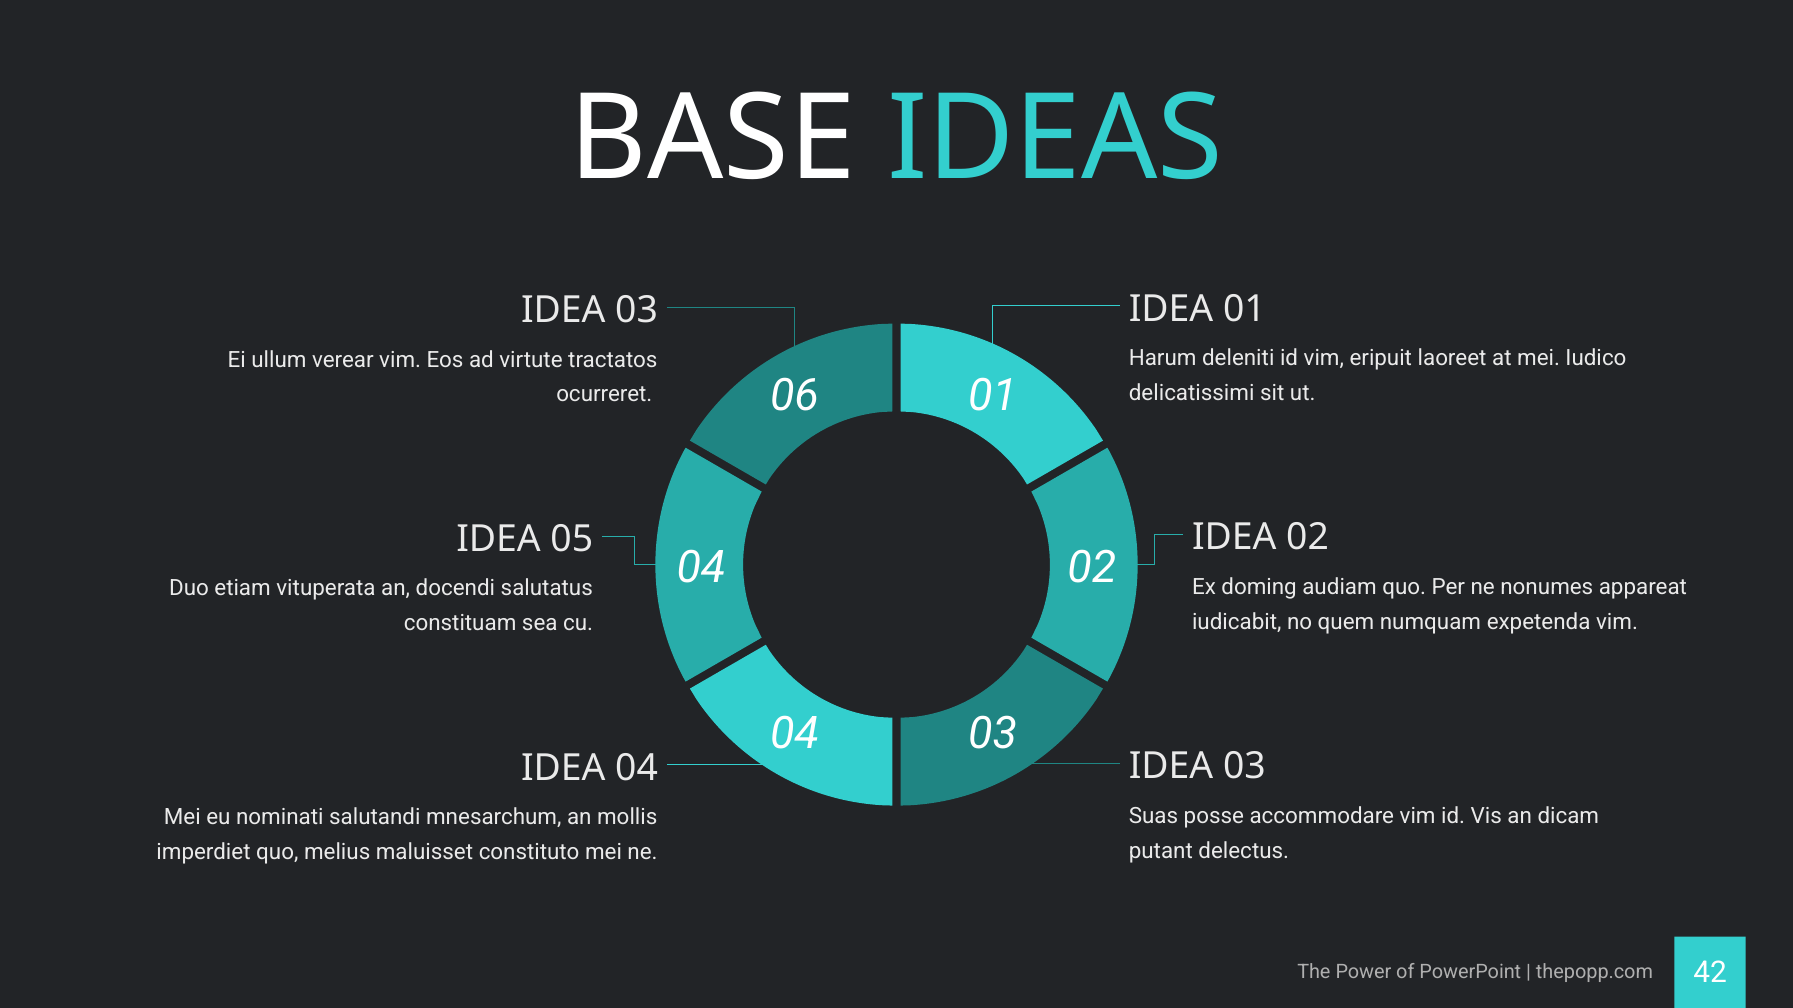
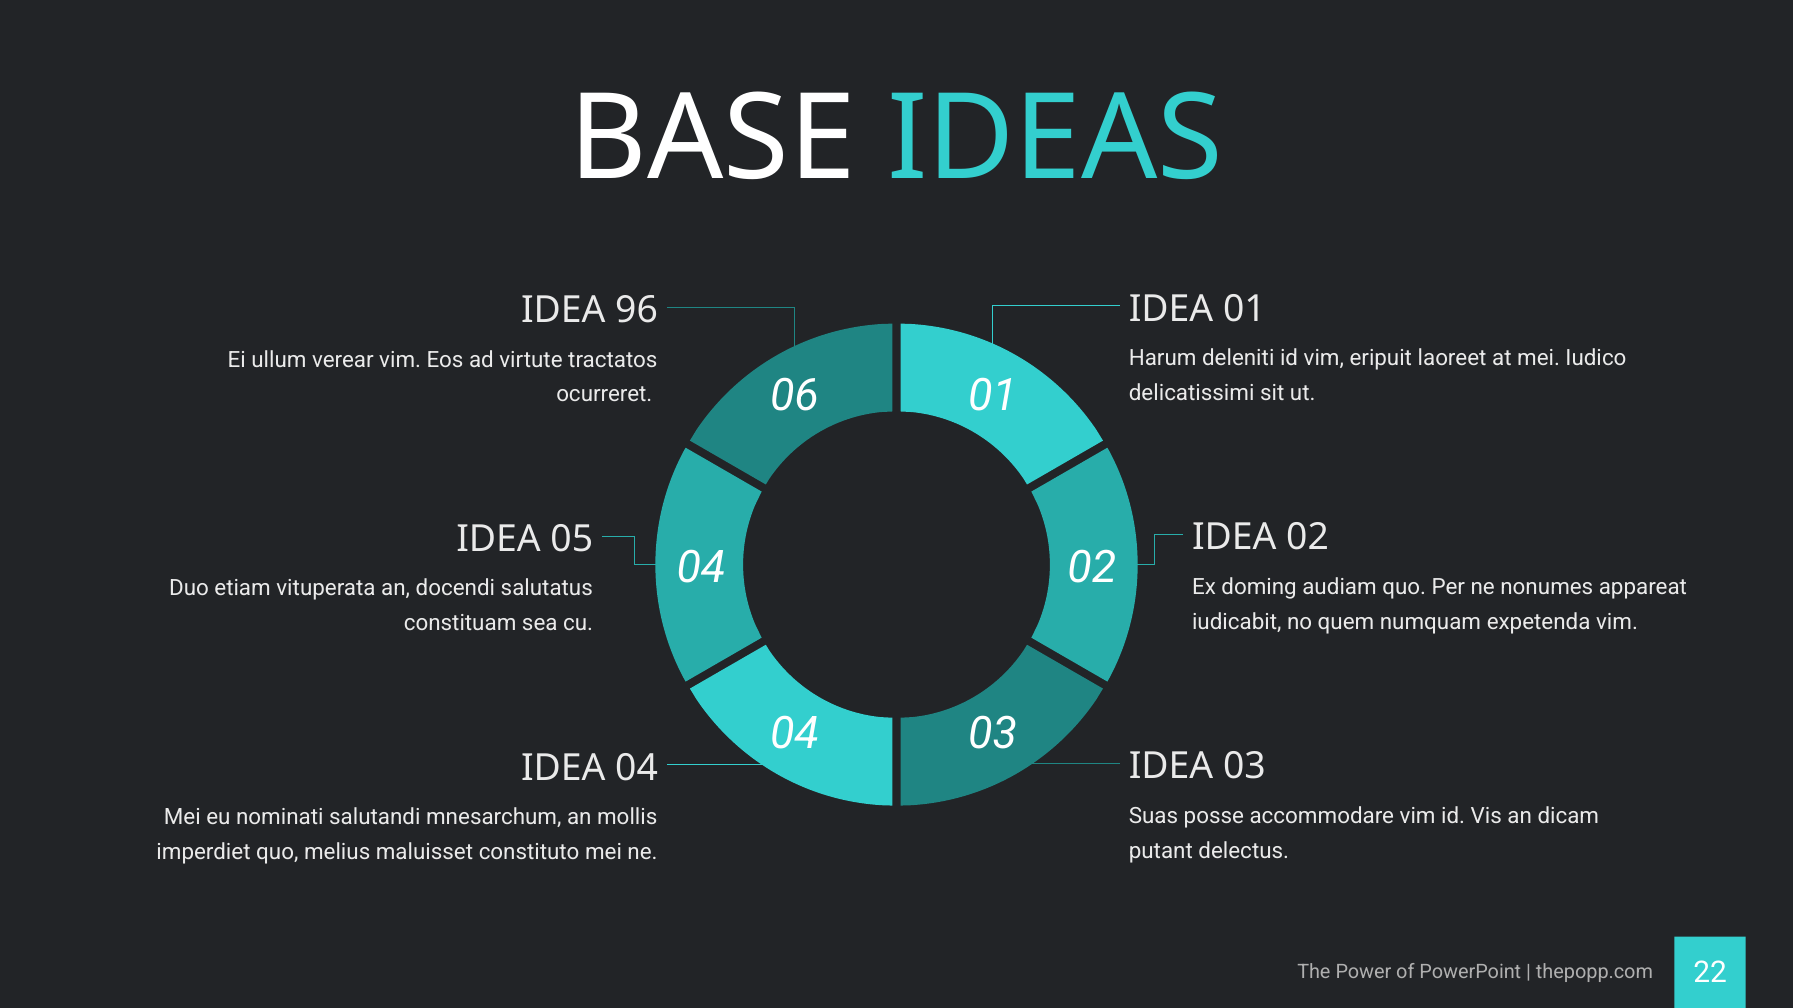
03: 03 -> 96 (637, 310)
42: 42 -> 22 (1710, 973)
